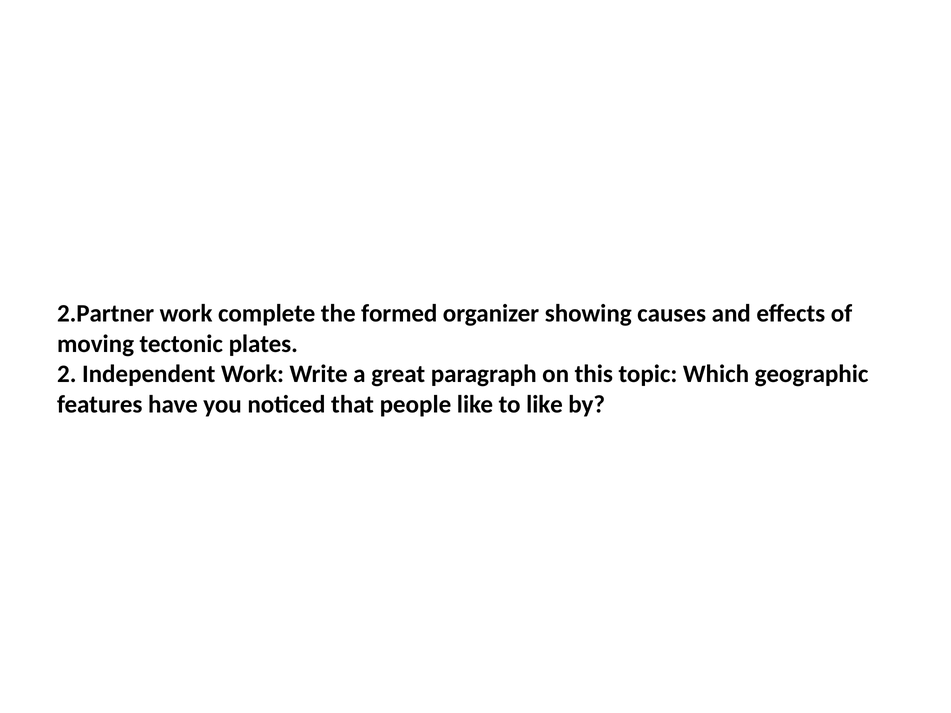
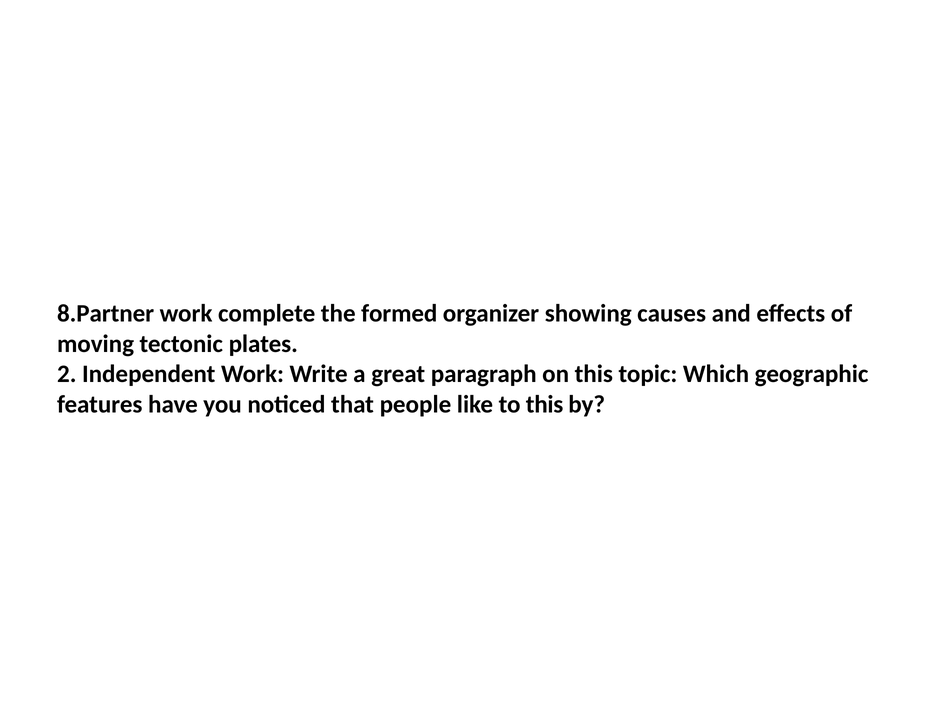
2.Partner: 2.Partner -> 8.Partner (106, 313)
to like: like -> this (545, 405)
